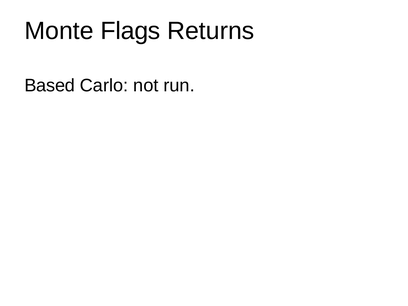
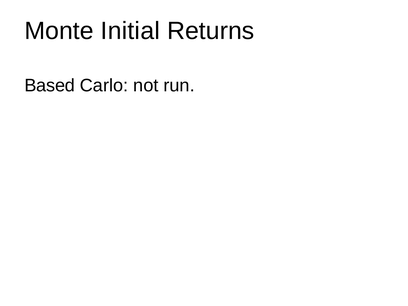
Flags: Flags -> Initial (130, 31)
